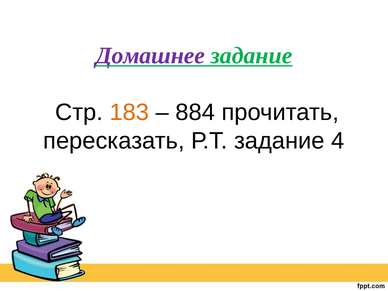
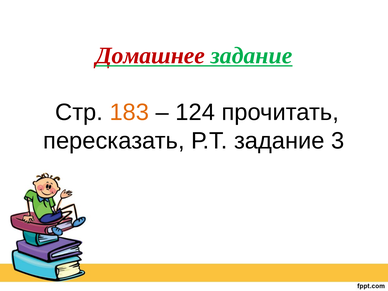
Домашнее colour: purple -> red (150, 55)
884: 884 -> 124 (195, 112)
4: 4 -> 3 (338, 141)
